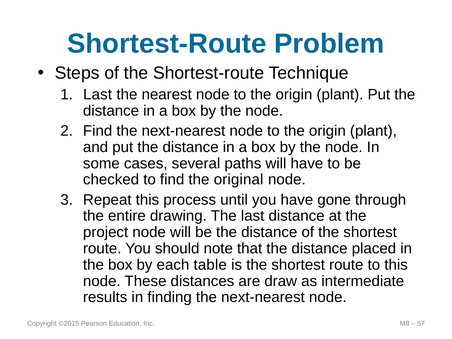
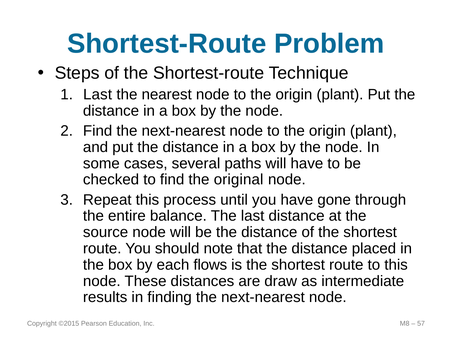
drawing: drawing -> balance (178, 216)
project: project -> source (106, 232)
table: table -> flows (210, 265)
